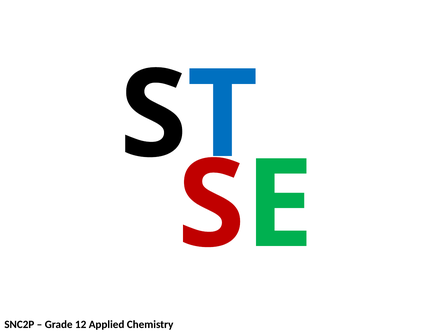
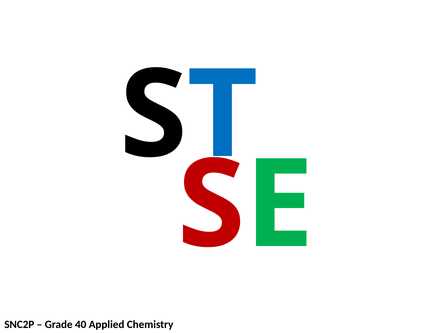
12: 12 -> 40 (81, 325)
